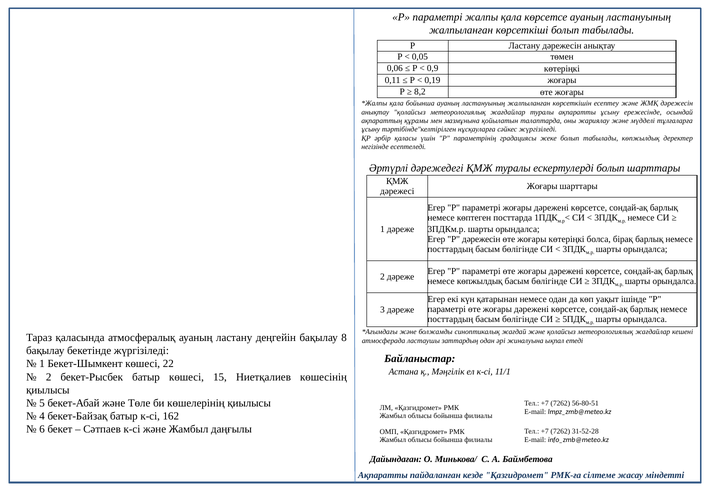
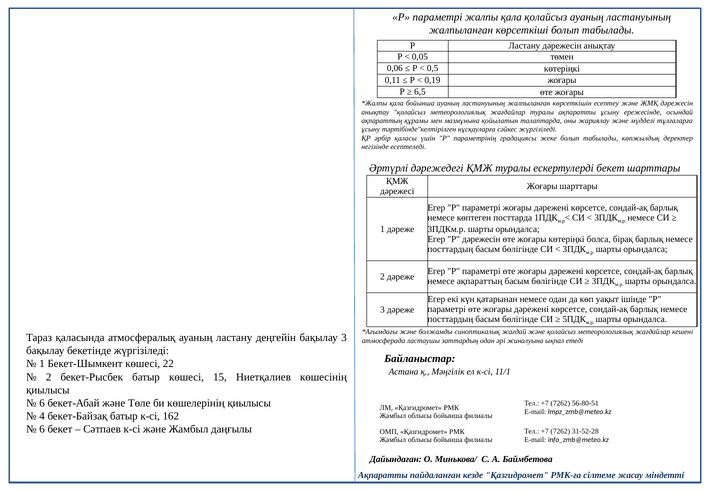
қала көрсетсе: көрсетсе -> қолайсыз (546, 17)
0,9: 0,9 -> 0,5 (433, 69)
8,2: 8,2 -> 6,5 (420, 92)
ескертулерді болып: болып -> бекет (610, 168)
немесе көпжылдық: көпжылдық -> ақпараттың (480, 281)
бақылау 8: 8 -> 3 (344, 338)
5: 5 -> 6 (42, 404)
